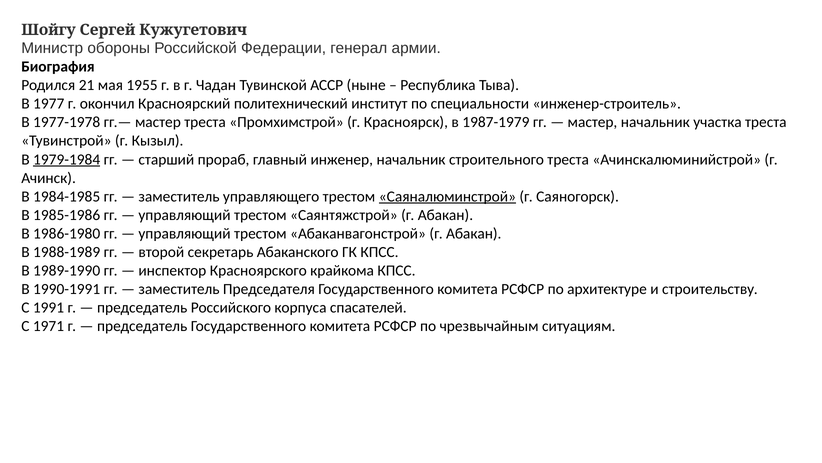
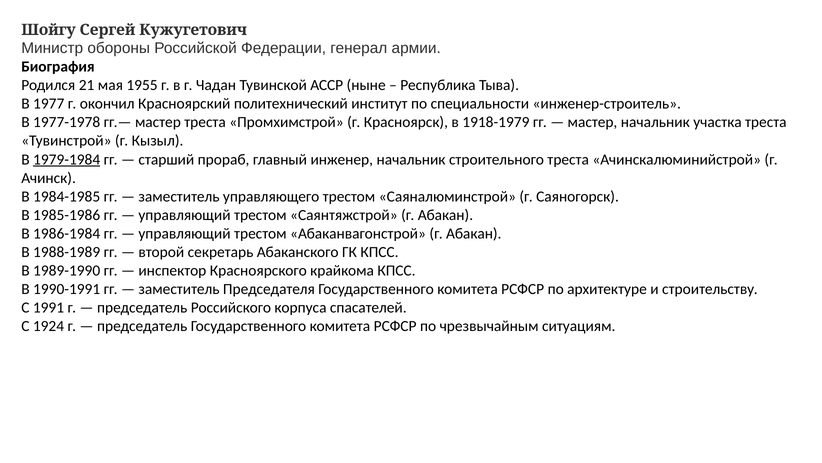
1987-1979: 1987-1979 -> 1918-1979 (496, 122)
Саяналюминстрой underline: present -> none (447, 196)
1986-1980: 1986-1980 -> 1986-1984 (67, 233)
1971: 1971 -> 1924 (48, 326)
